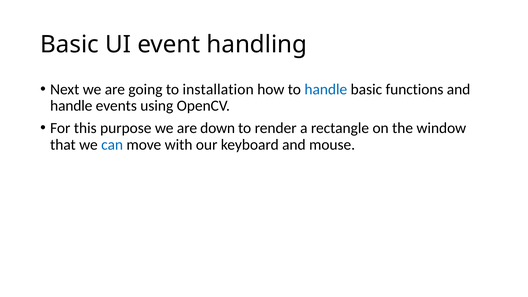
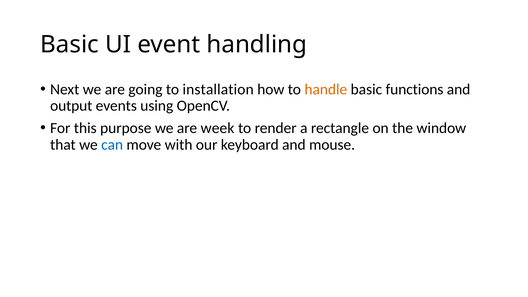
handle colour: blue -> orange (326, 89)
handle: handle -> output (71, 106)
down: down -> week (218, 128)
